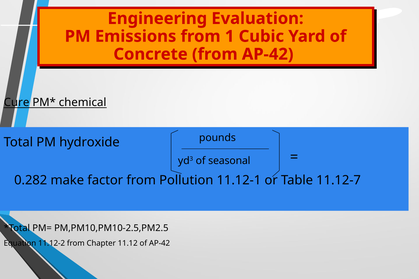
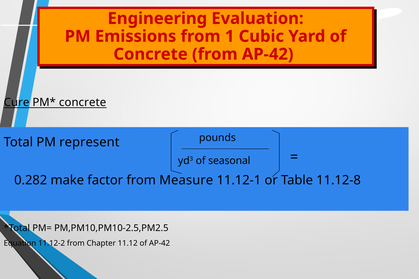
chemical: chemical -> concrete (83, 103)
hydroxide: hydroxide -> represent (89, 143)
Pollution: Pollution -> Measure (186, 180)
11.12-7: 11.12-7 -> 11.12-8 (339, 180)
